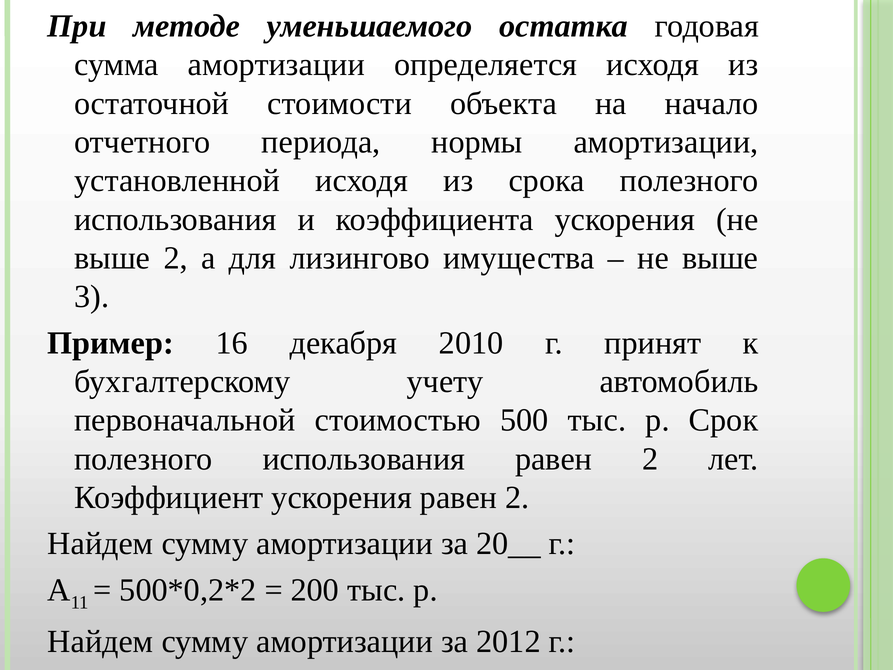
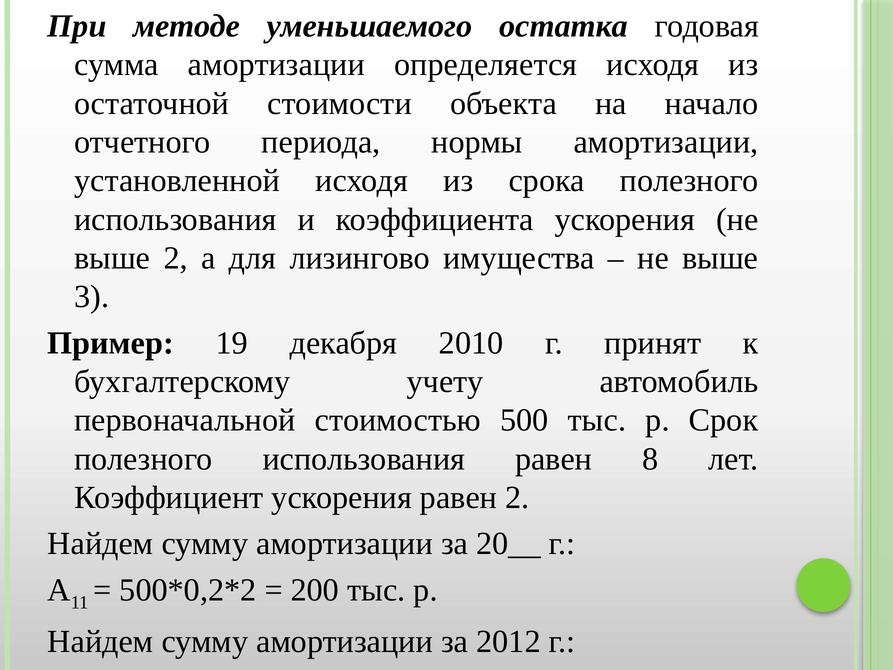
16: 16 -> 19 (232, 343)
использования равен 2: 2 -> 8 (650, 459)
